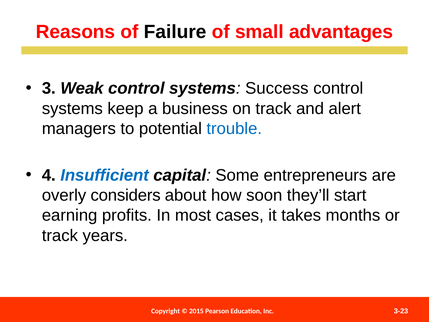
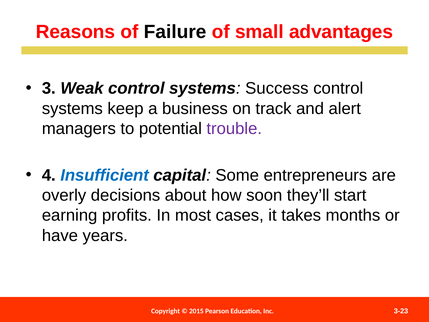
trouble colour: blue -> purple (234, 128)
considers: considers -> decisions (126, 195)
track: track -> have (60, 235)
